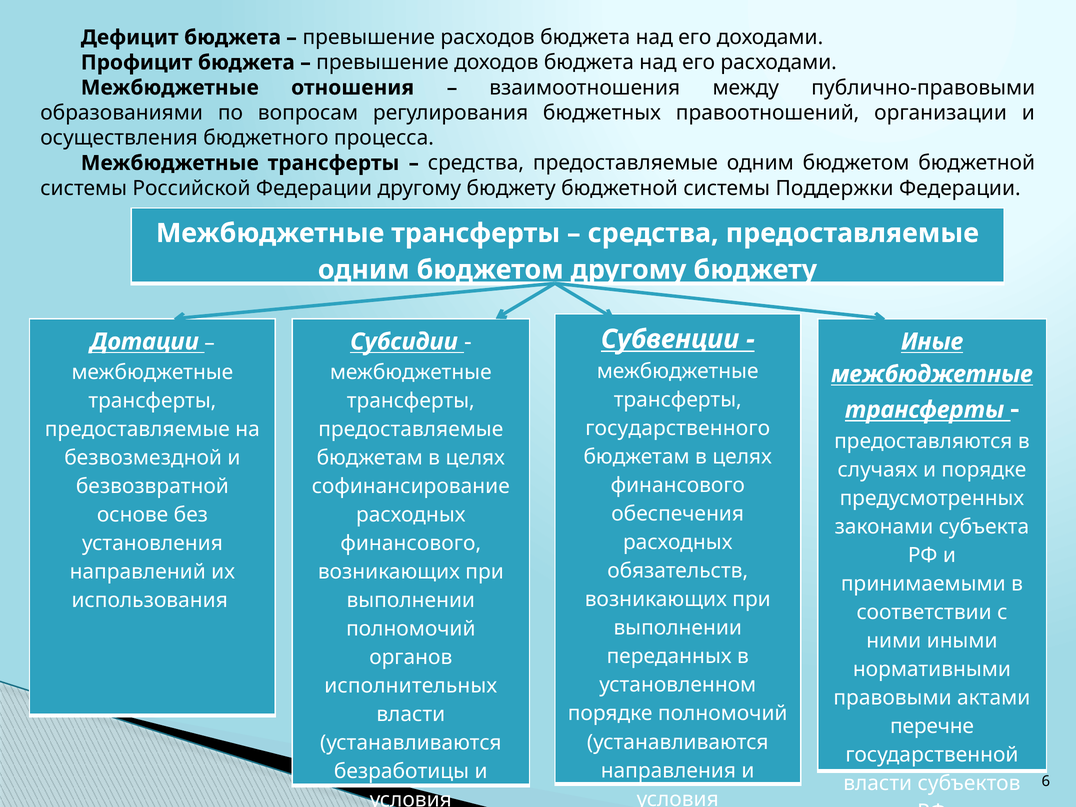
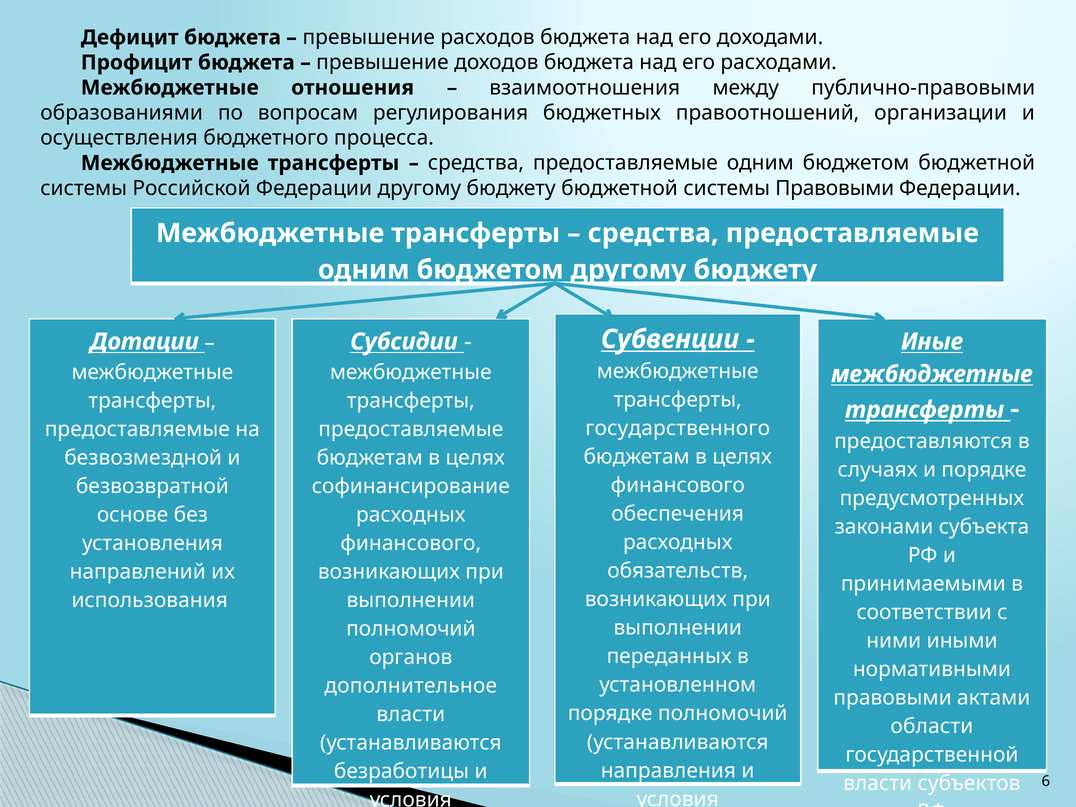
системы Поддержки: Поддержки -> Правовыми (835, 188)
исполнительных: исполнительных -> дополнительное (411, 686)
перечне: перечне -> области (932, 726)
